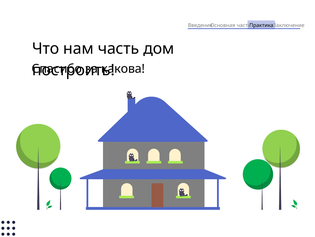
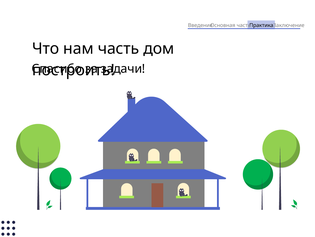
какова: какова -> задачи (123, 68)
